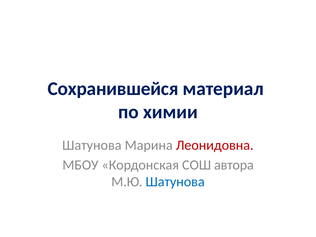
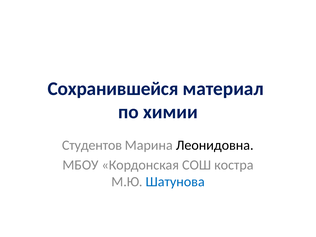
Шатунова: Шатунова -> Студентов (92, 145)
Леонидовна colour: red -> black (215, 145)
автора: автора -> костра (234, 165)
